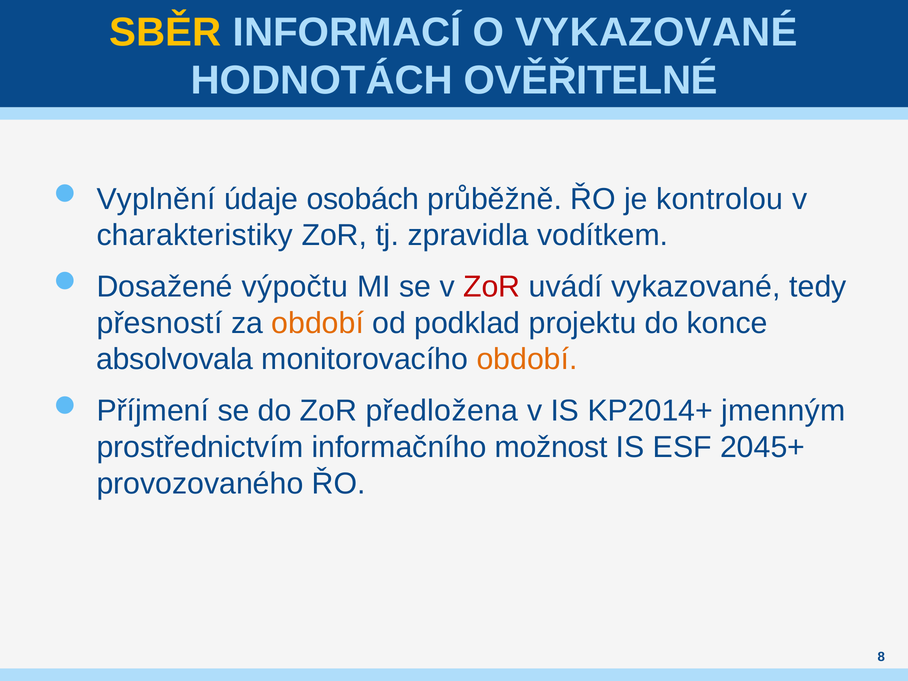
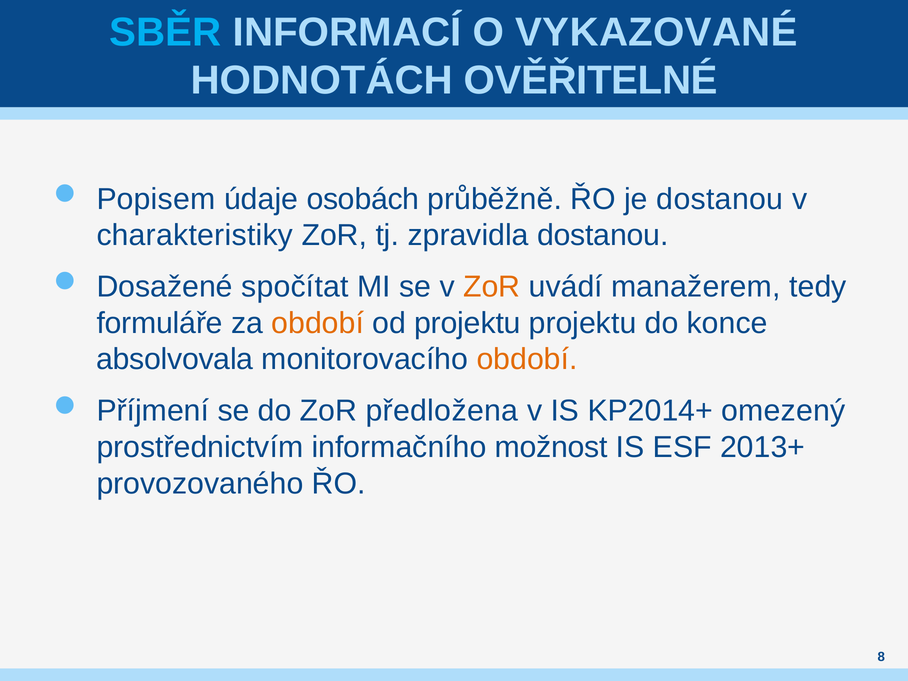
SBĚR colour: yellow -> light blue (165, 32)
Vyplnění: Vyplnění -> Popisem (156, 199)
je kontrolou: kontrolou -> dostanou (720, 199)
zpravidla vodítkem: vodítkem -> dostanou (603, 235)
výpočtu: výpočtu -> spočítat (295, 287)
ZoR colour: red -> orange (492, 287)
uvádí vykazované: vykazované -> manažerem (696, 287)
přesností: přesností -> formuláře (160, 323)
od podklad: podklad -> projektu (467, 323)
jmenným: jmenným -> omezený (783, 411)
2045+: 2045+ -> 2013+ (763, 447)
